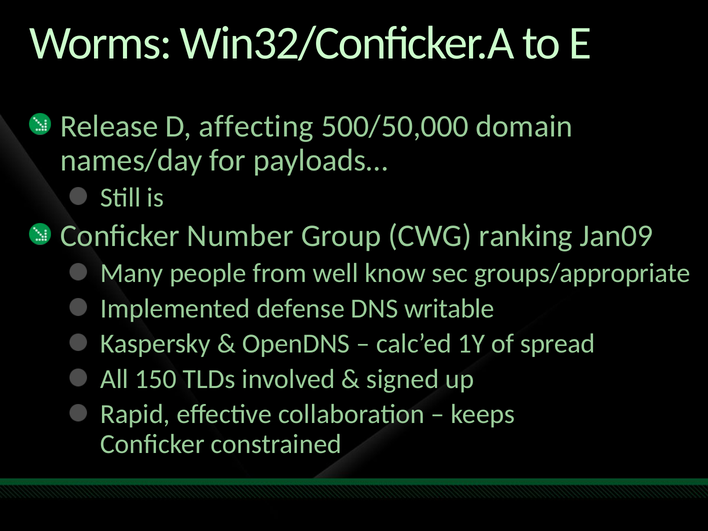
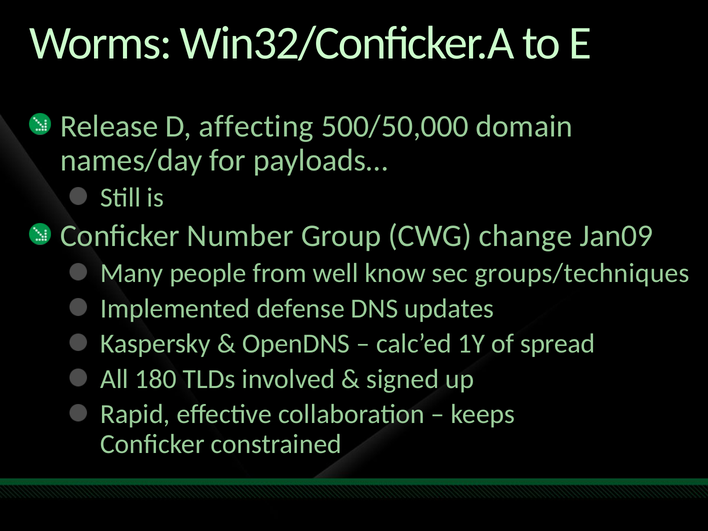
ranking: ranking -> change (526, 236)
groups/appropriate: groups/appropriate -> groups/techniques (582, 273)
writable: writable -> updates (449, 308)
150: 150 -> 180 (156, 379)
